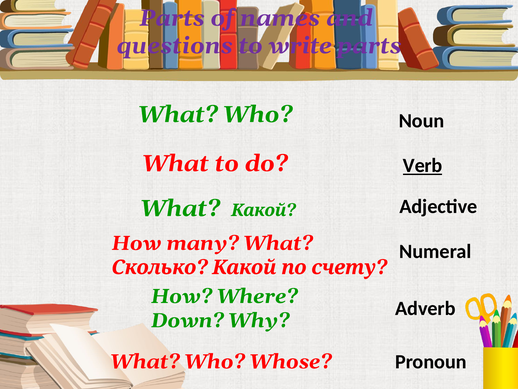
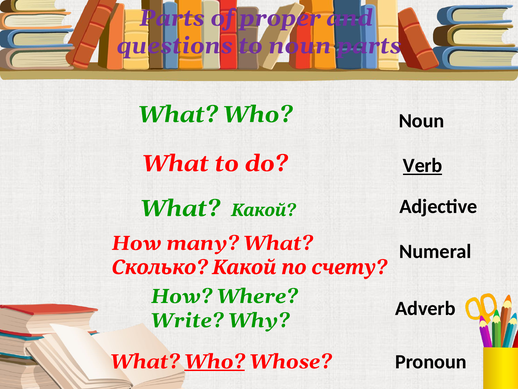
names: names -> proper (280, 18)
to write: write -> noun (300, 46)
Down: Down -> Write (187, 320)
Who underline: none -> present (214, 361)
